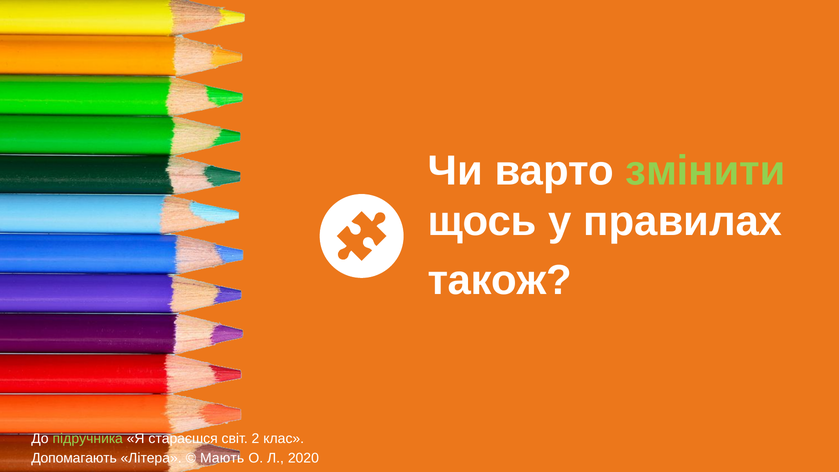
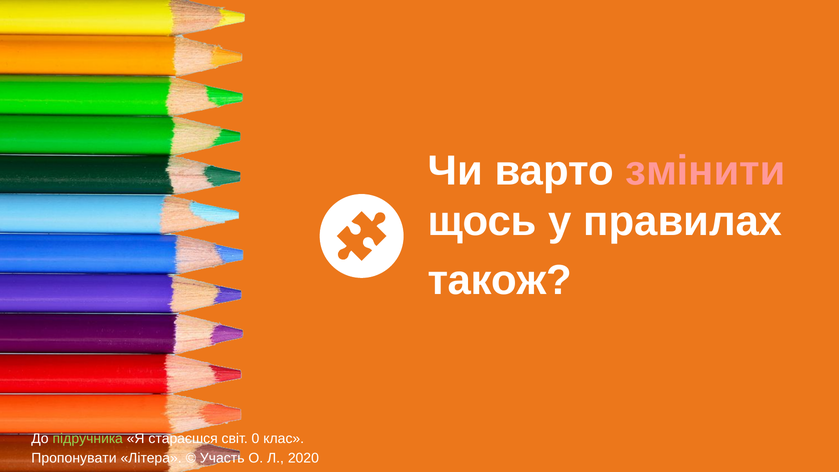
змінити colour: light green -> pink (705, 171)
2: 2 -> 0 (255, 439)
Допомагають: Допомагають -> Пропонувати (74, 458)
Мають: Мають -> Участь (222, 458)
